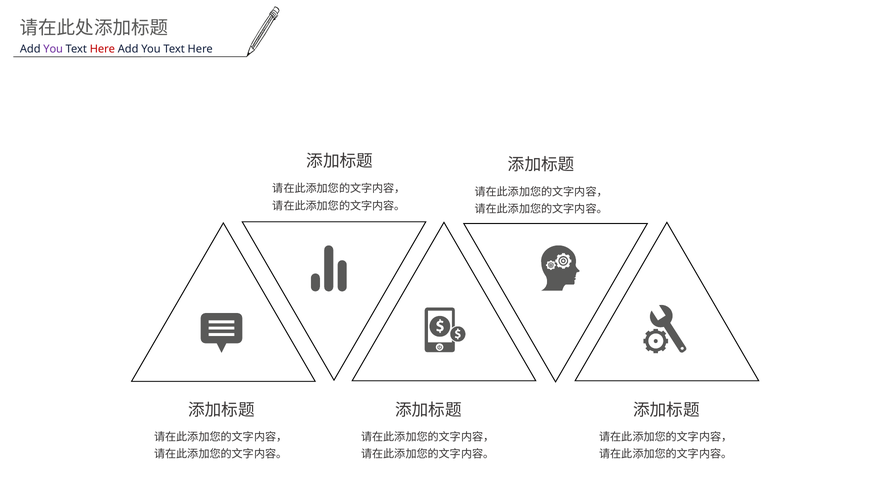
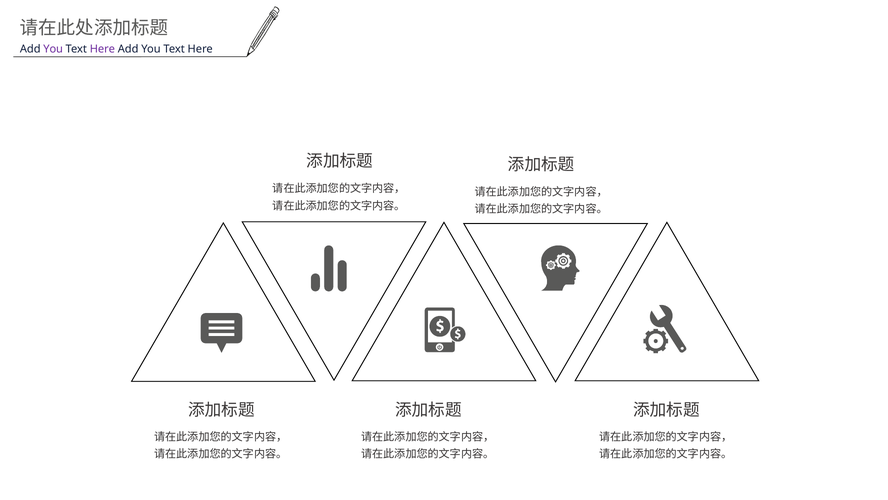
Here colour: red -> purple (102, 49)
